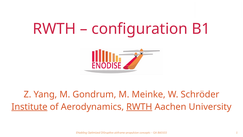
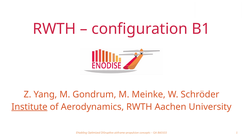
RWTH underline: present -> none (139, 107)
